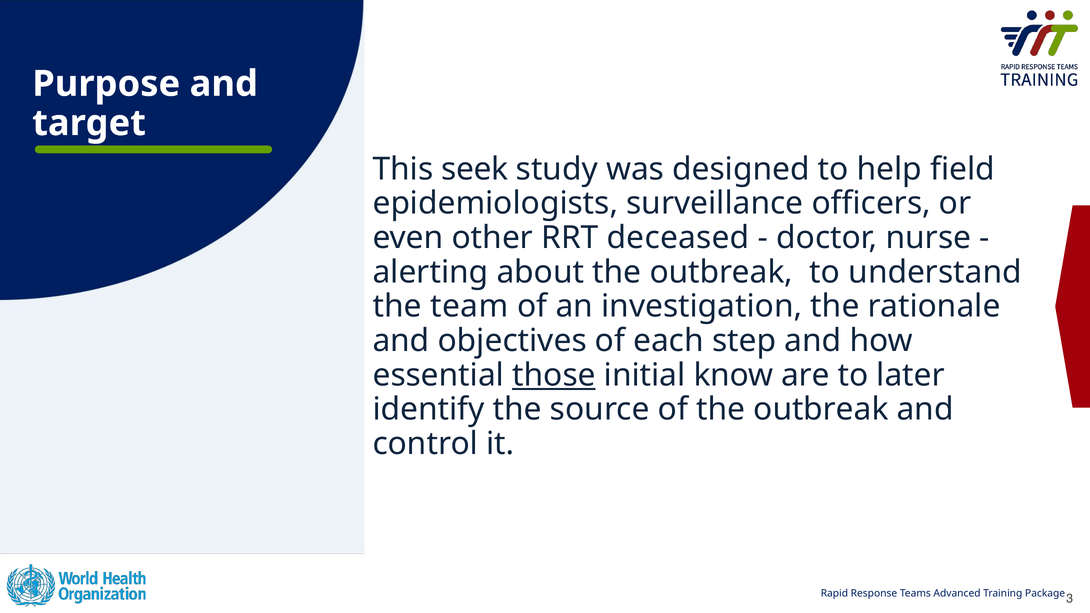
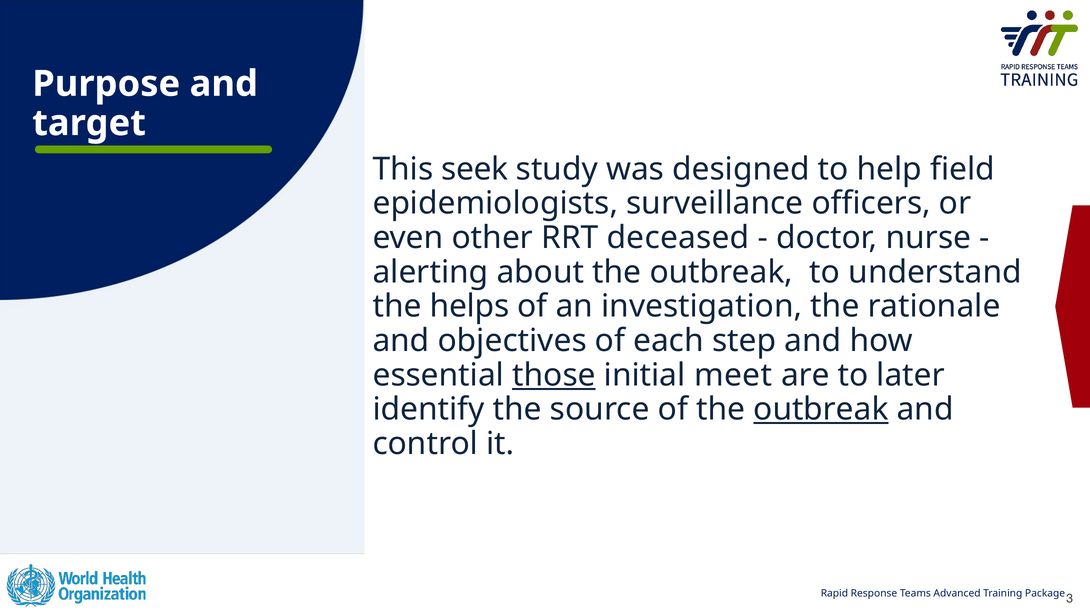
team: team -> helps (470, 307)
know: know -> meet (733, 375)
outbreak underline: none -> present (821, 410)
